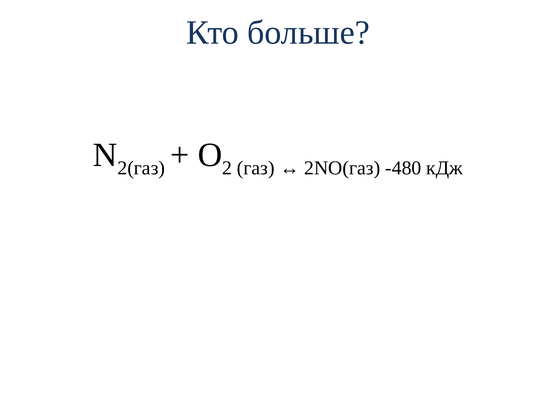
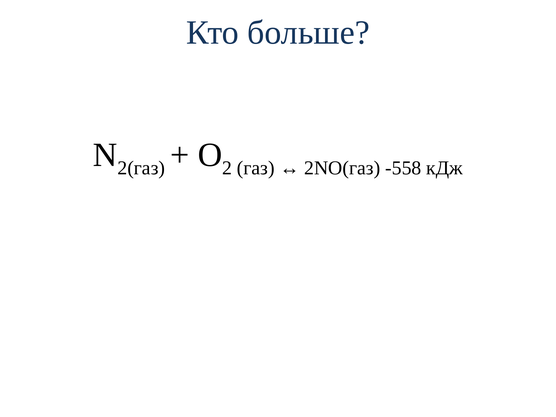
-480: -480 -> -558 (403, 168)
